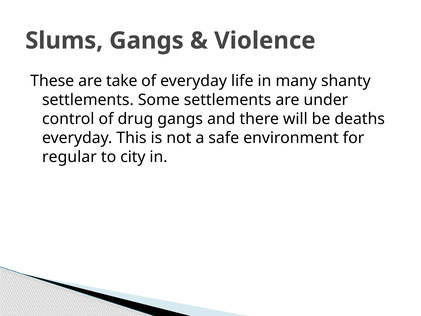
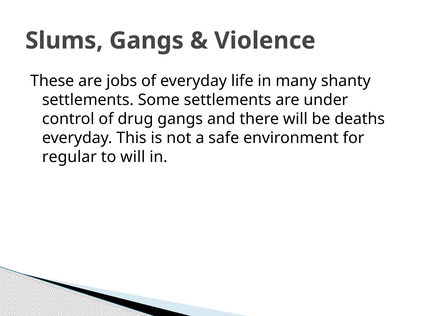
take: take -> jobs (122, 81)
to city: city -> will (133, 157)
